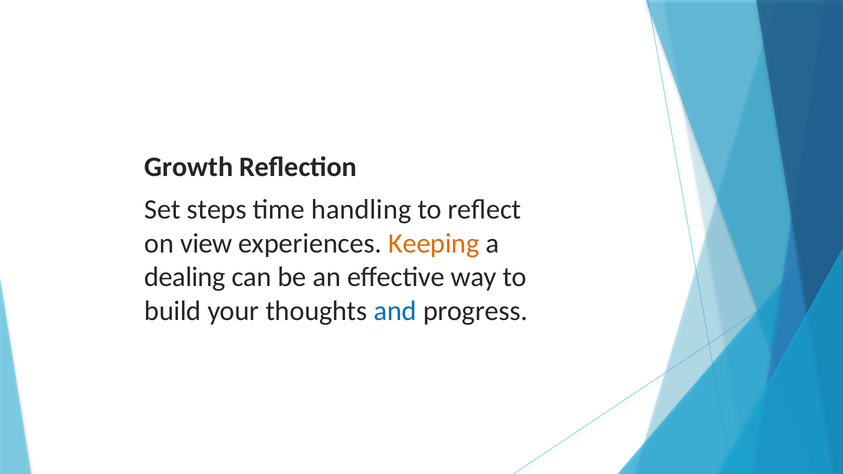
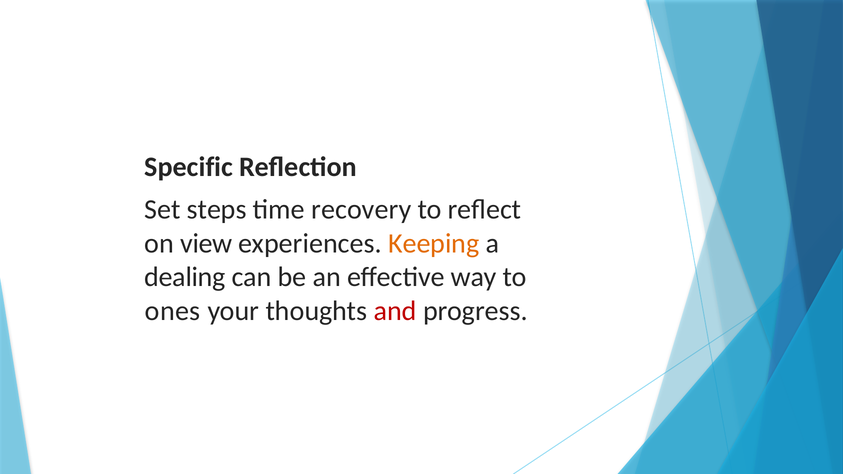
Growth: Growth -> Specific (189, 167)
handling: handling -> recovery (361, 210)
build: build -> ones (173, 311)
and colour: blue -> red (395, 311)
